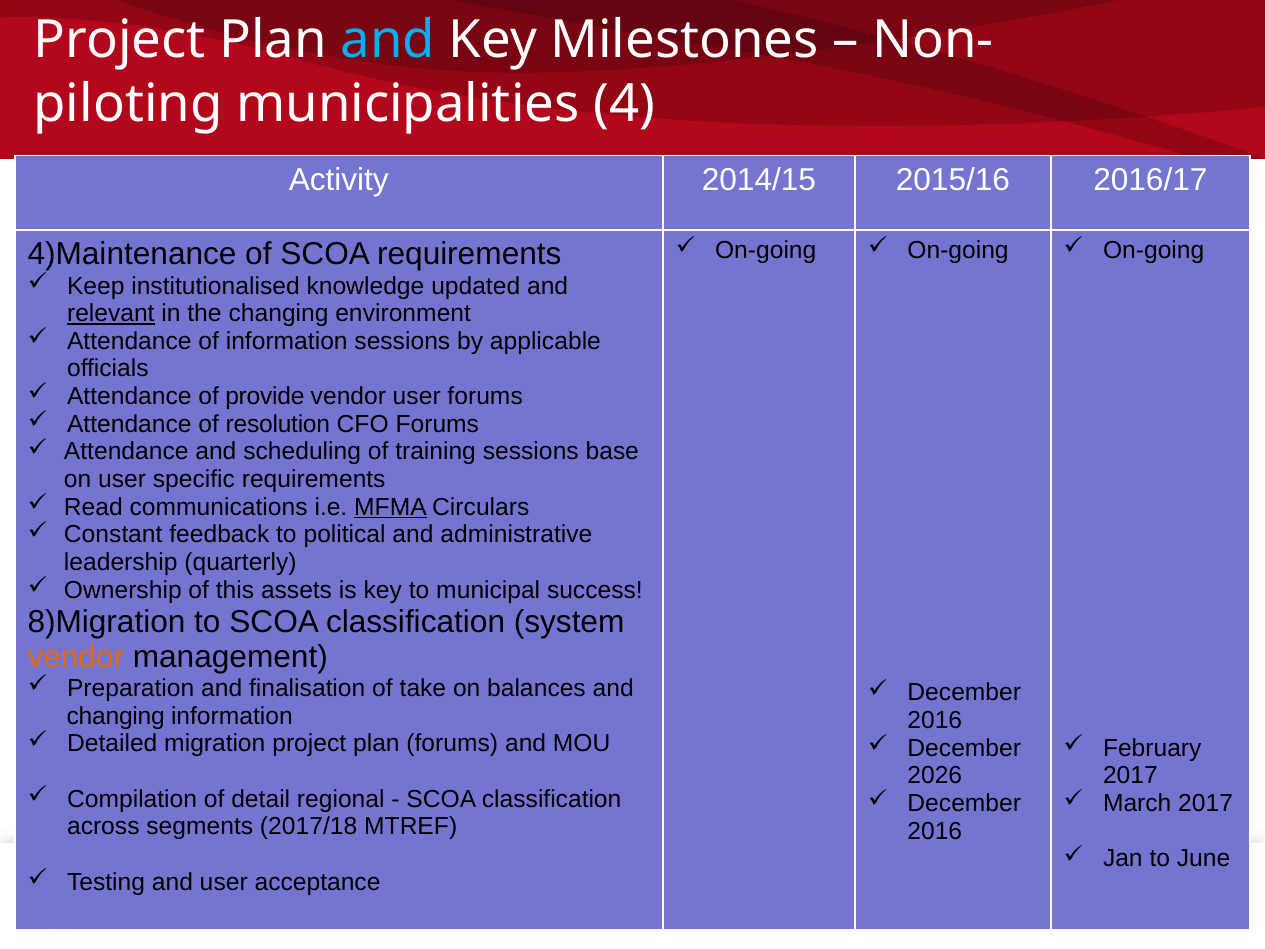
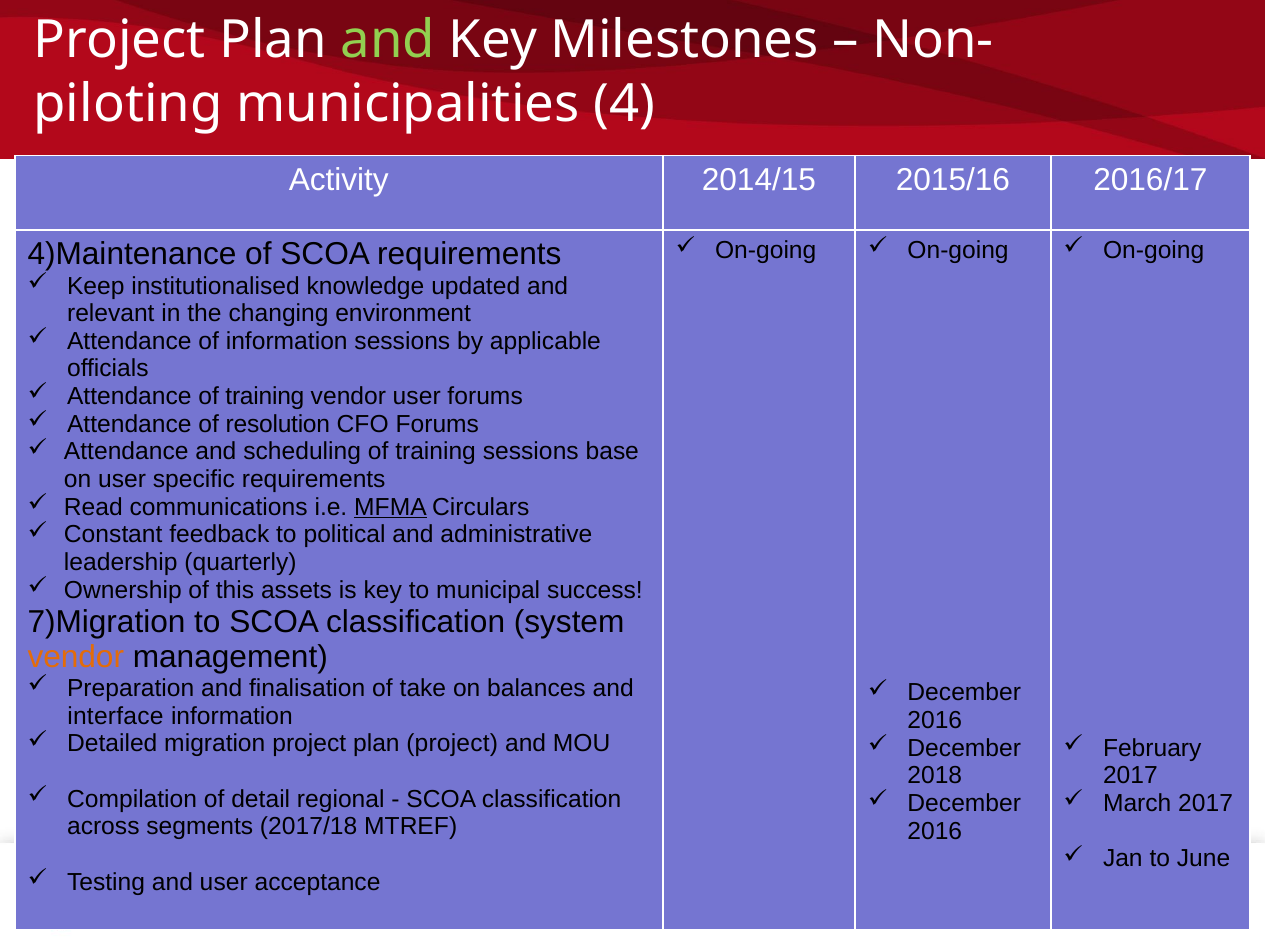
and colour: light blue -> light green (388, 41)
relevant underline: present -> none (111, 313)
Attendance of provide: provide -> training (265, 396)
8)Migration: 8)Migration -> 7)Migration (106, 622)
changing: changing -> interface (115, 716)
plan forums: forums -> project (452, 744)
2026: 2026 -> 2018 (935, 776)
